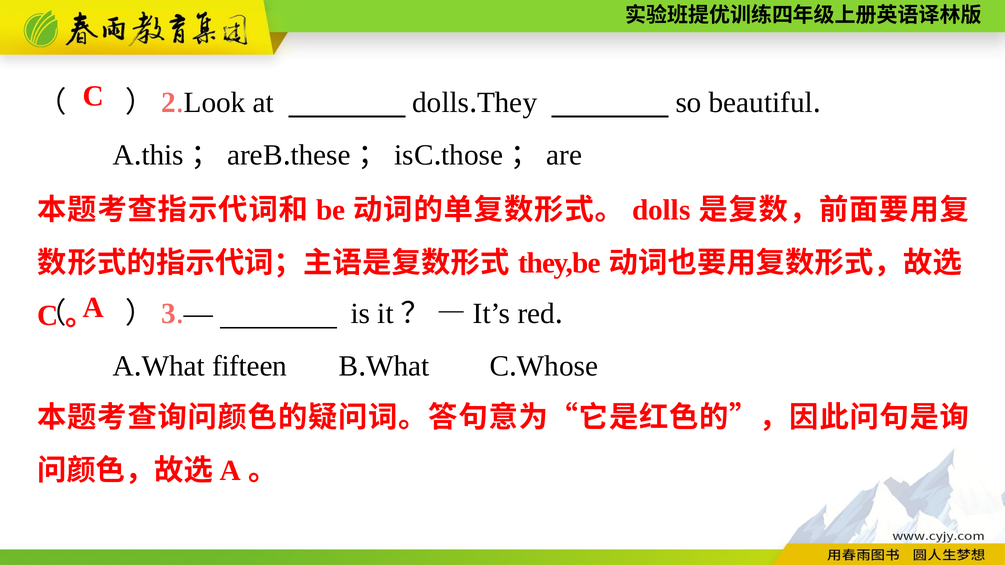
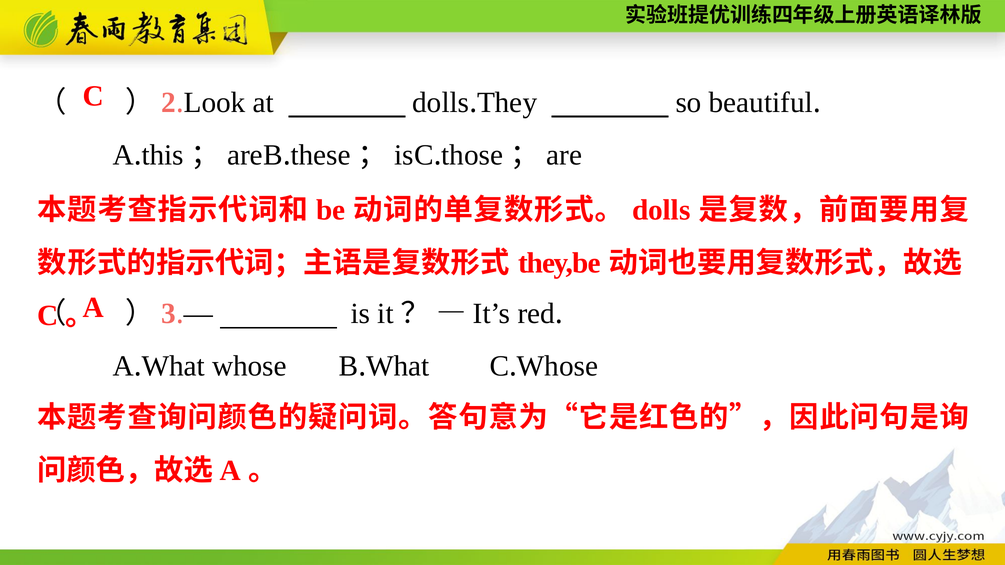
fifteen: fifteen -> whose (249, 367)
